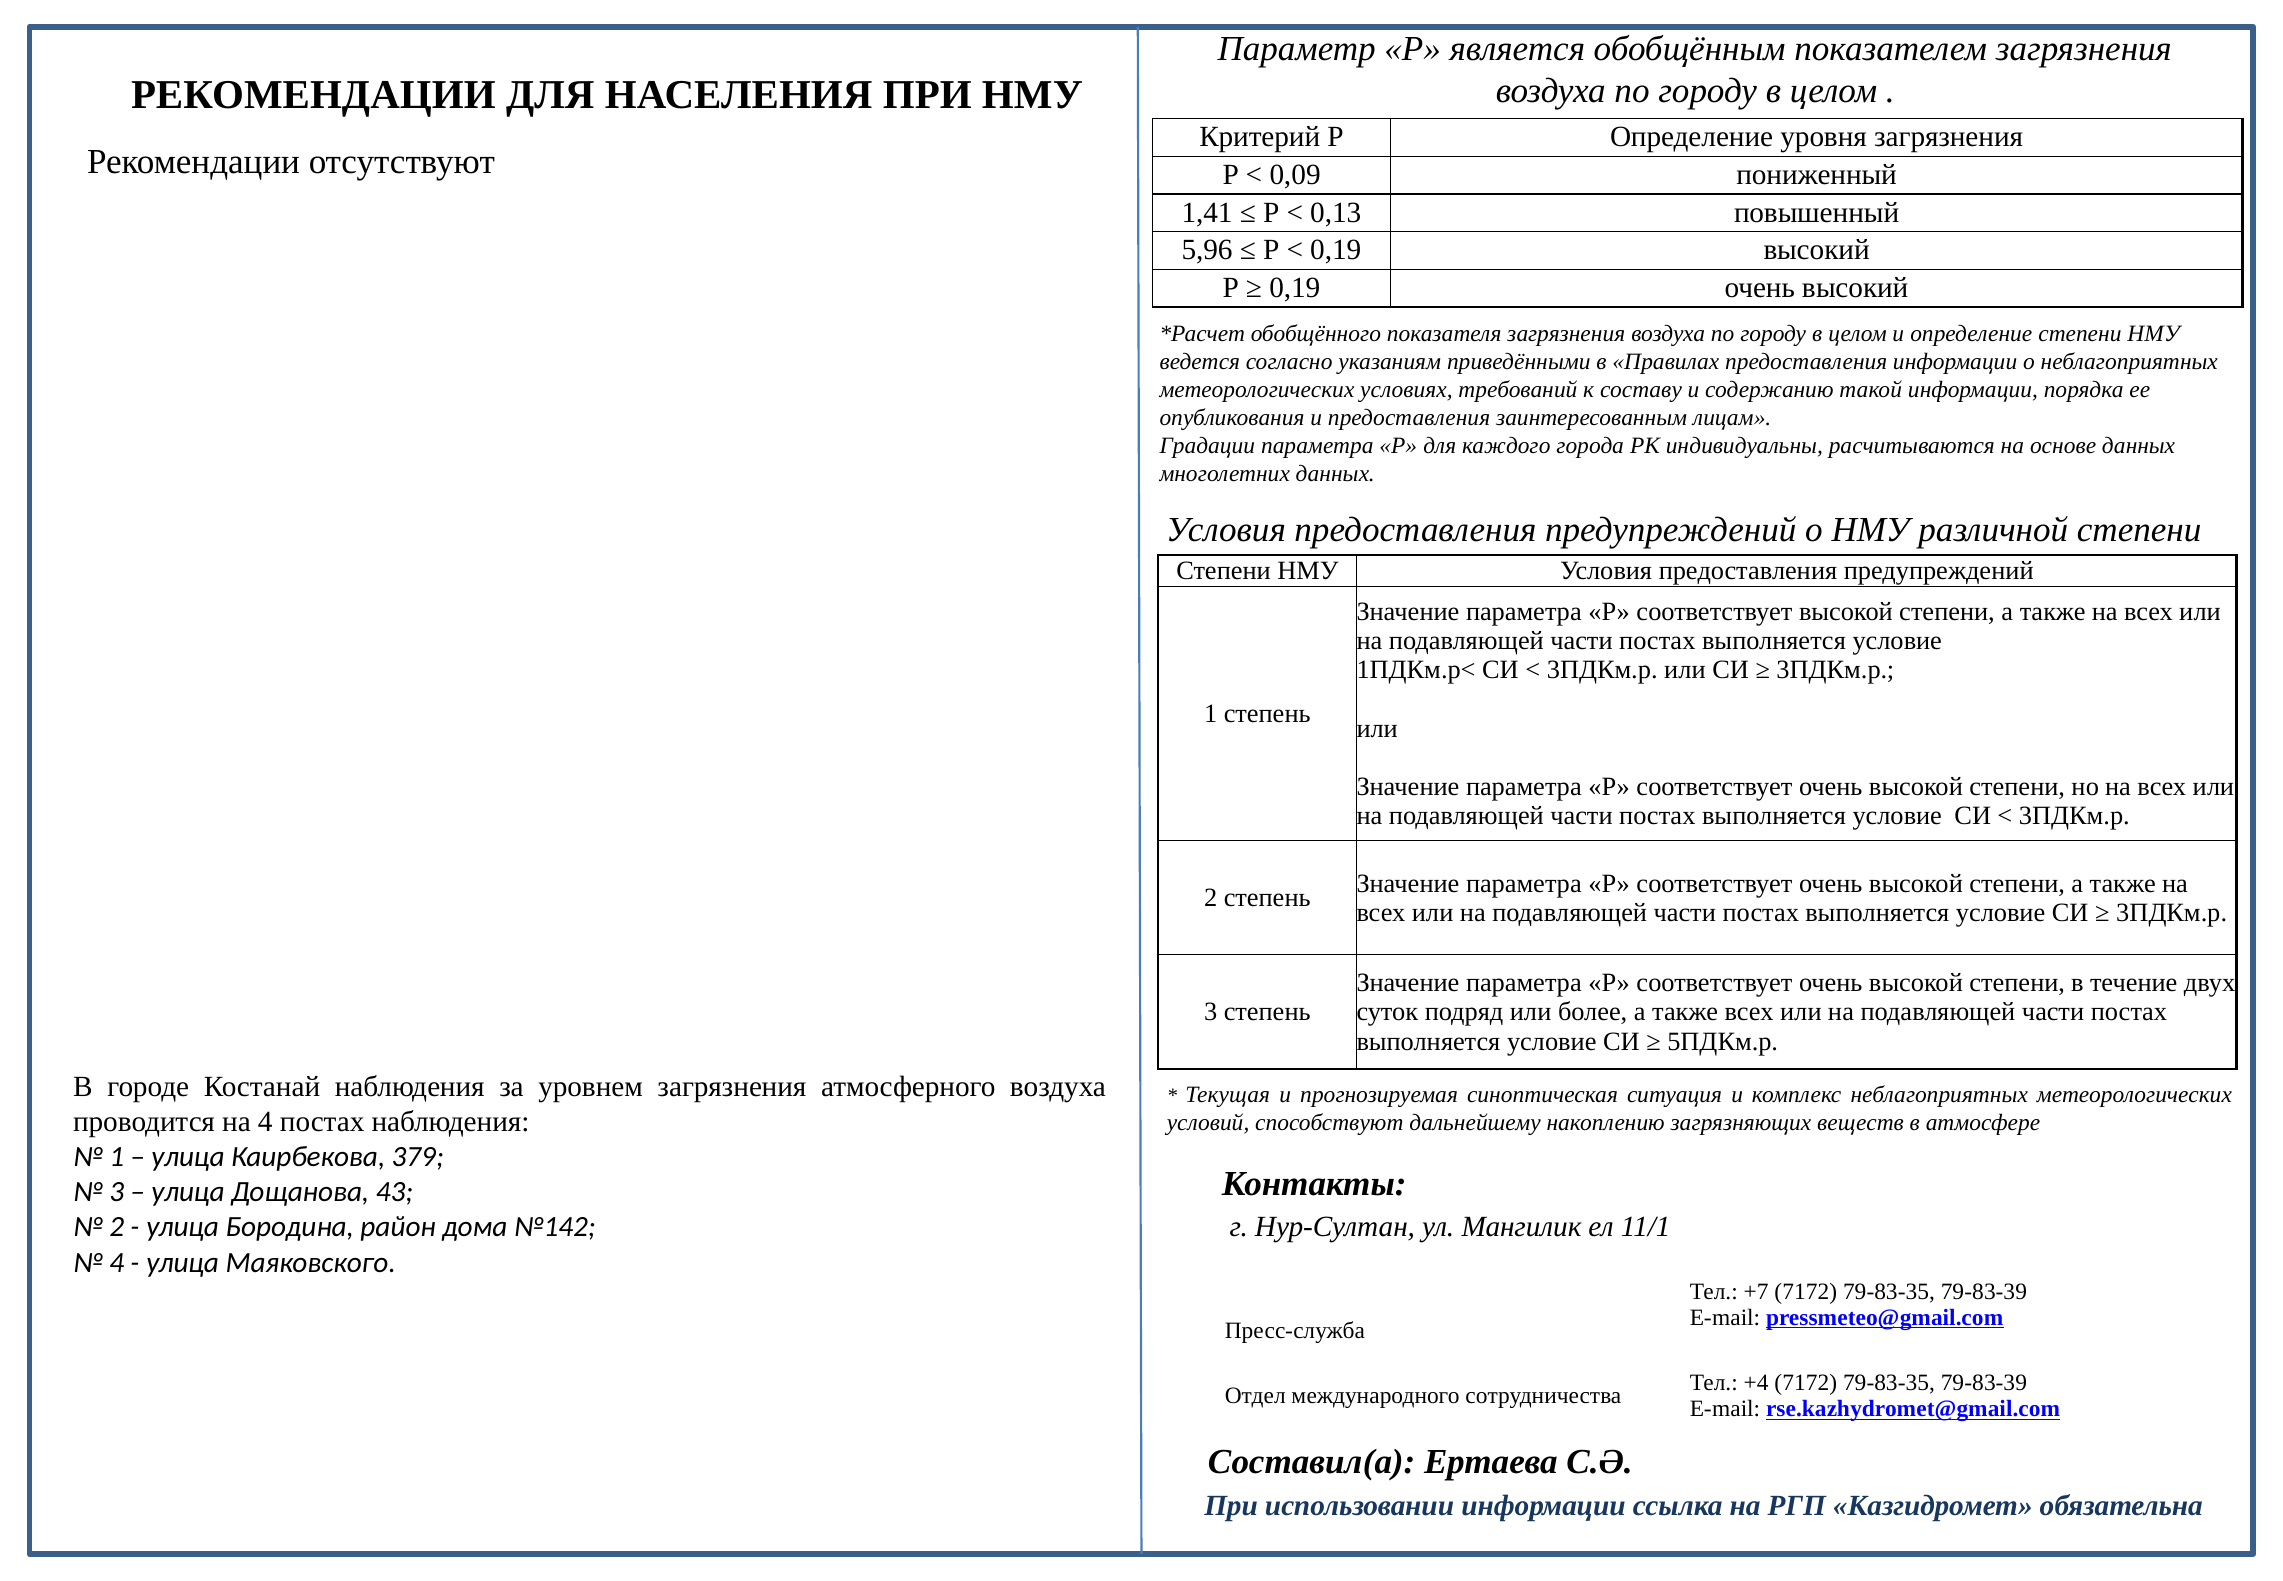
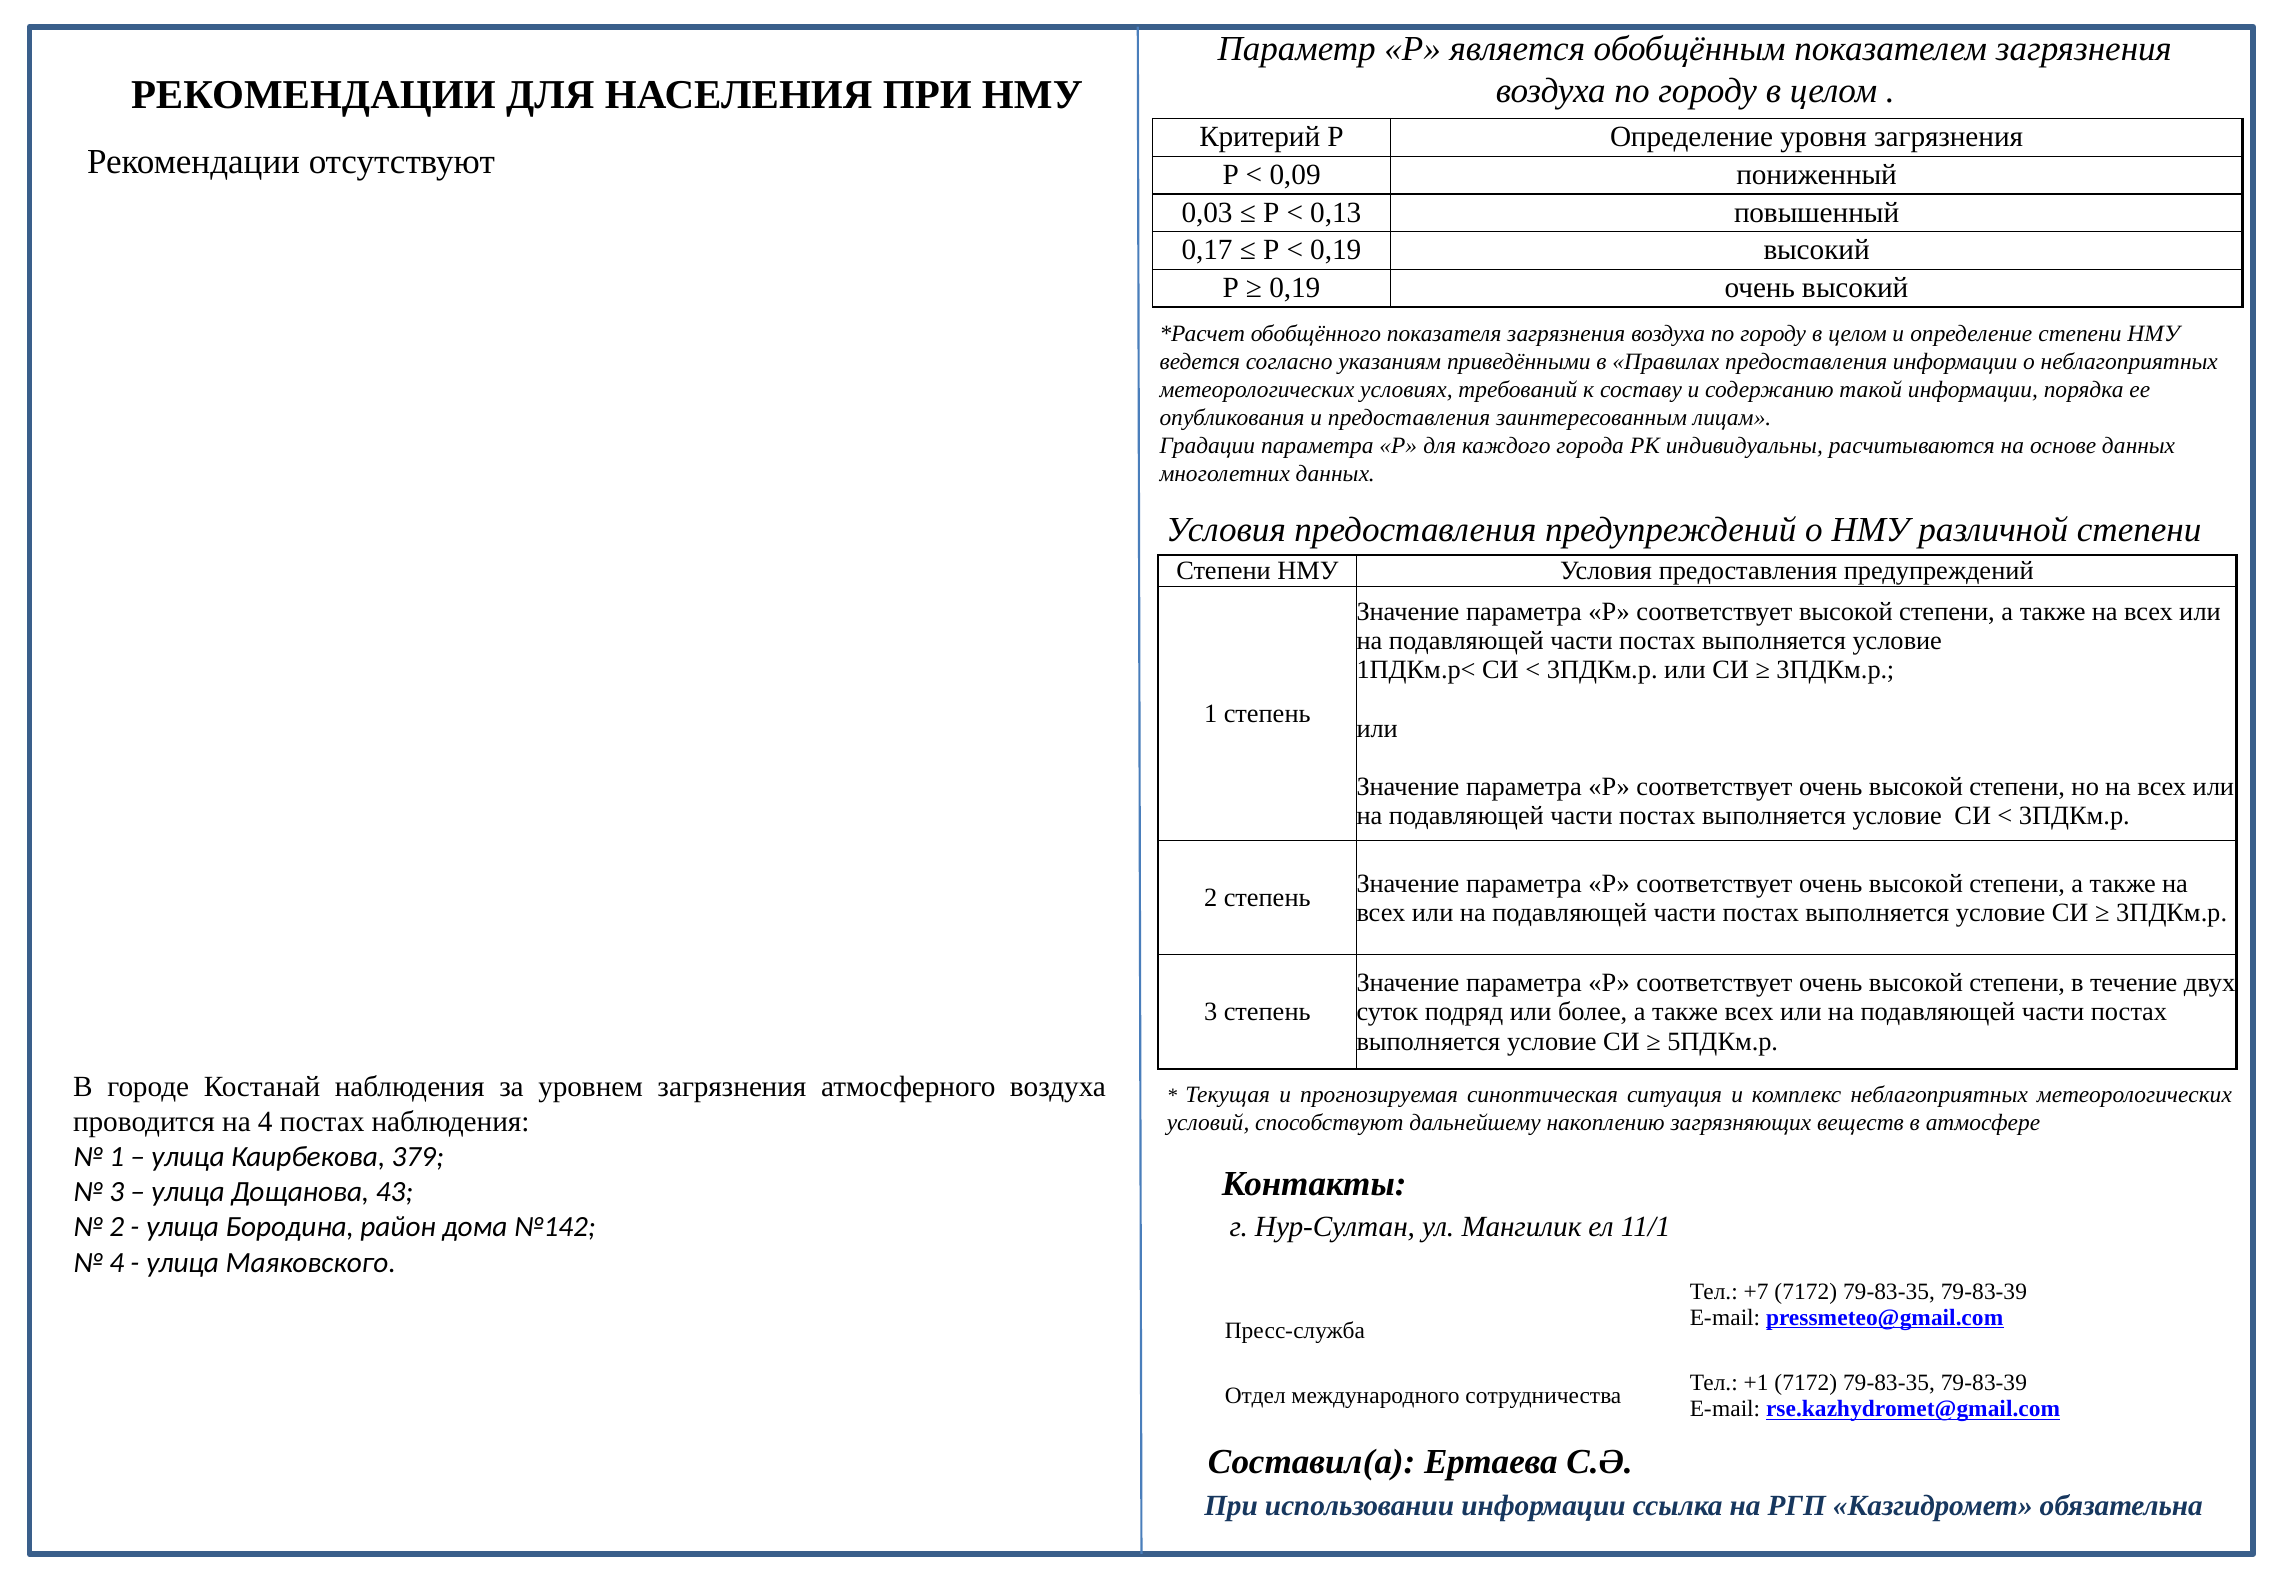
1,41: 1,41 -> 0,03 (1207, 212)
5,96: 5,96 -> 0,17 (1207, 250)
+4: +4 -> +1 (1756, 1382)
